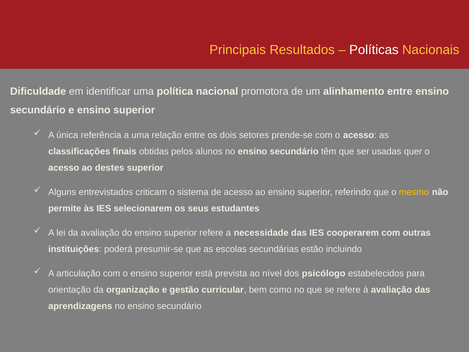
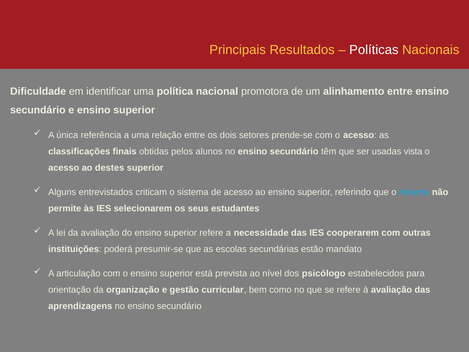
quer: quer -> vista (413, 151)
mesmo colour: yellow -> light blue (414, 192)
incluindo: incluindo -> mandato (344, 249)
